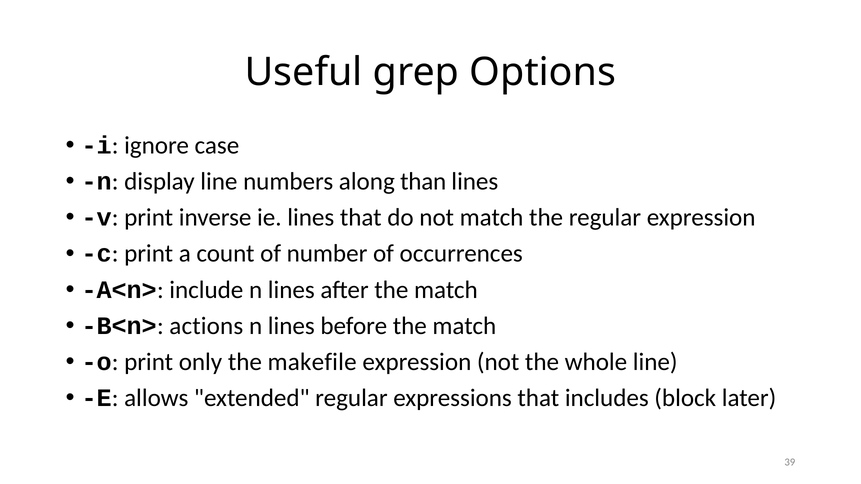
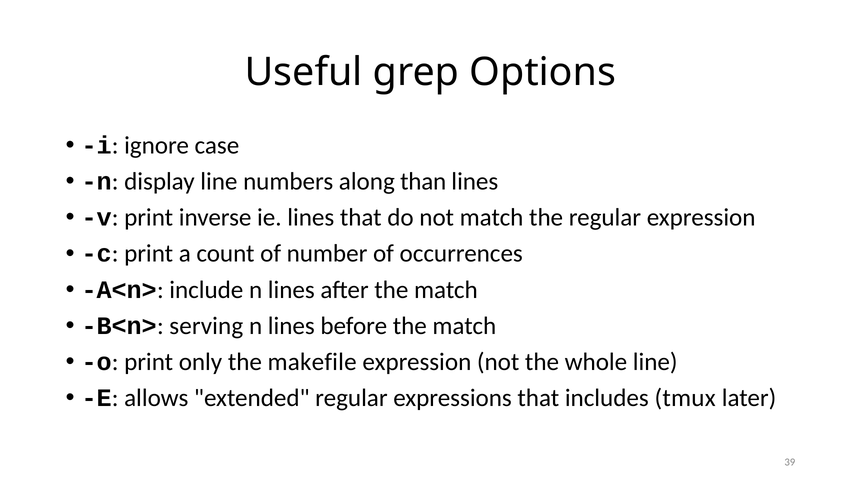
actions: actions -> serving (206, 326)
block: block -> tmux (685, 398)
